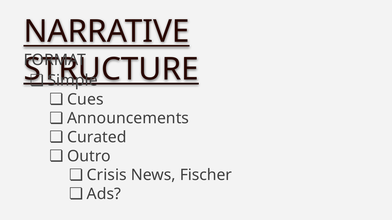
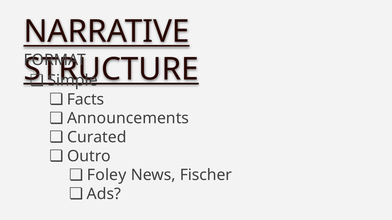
Cues: Cues -> Facts (86, 100)
Crisis: Crisis -> Foley (107, 175)
